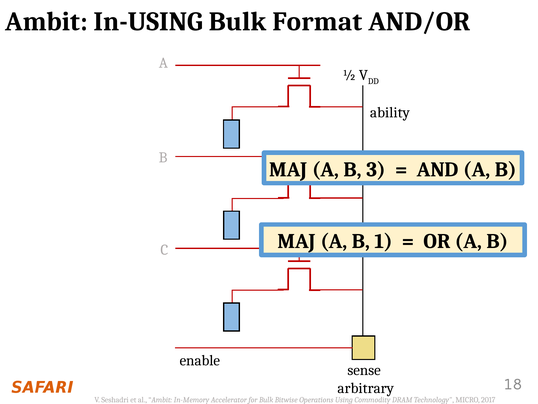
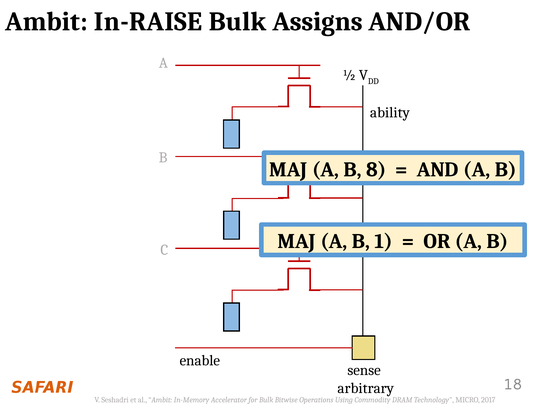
In-USING: In-USING -> In-RAISE (148, 22)
Format: Format -> Assigns (318, 22)
3: 3 -> 8 (376, 169)
